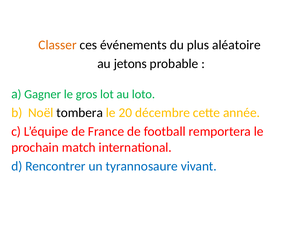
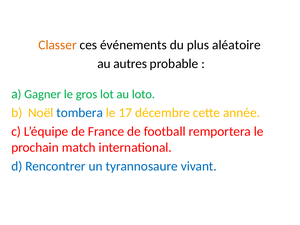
jetons: jetons -> autres (130, 64)
tombera colour: black -> blue (80, 113)
20: 20 -> 17 (125, 113)
